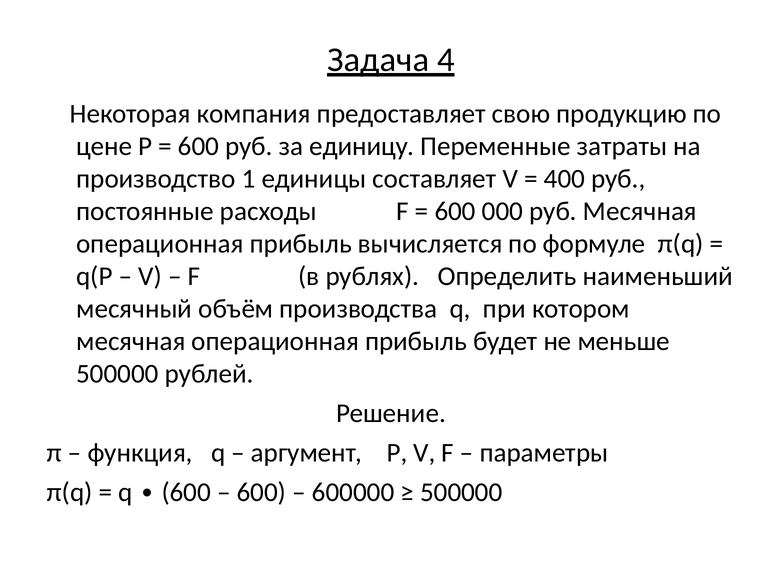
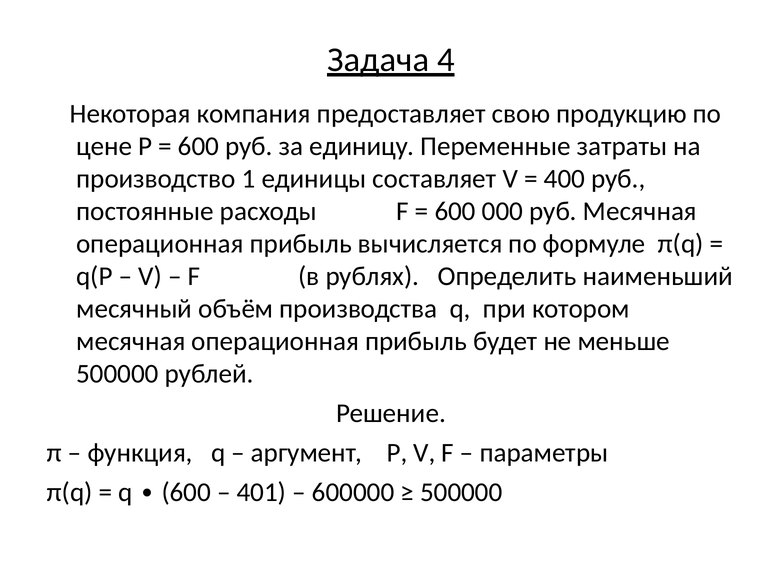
600: 600 -> 401 (261, 493)
